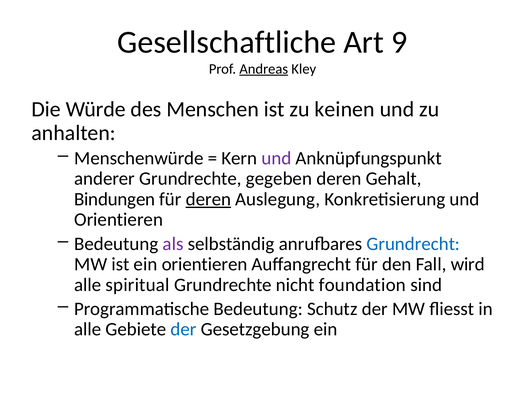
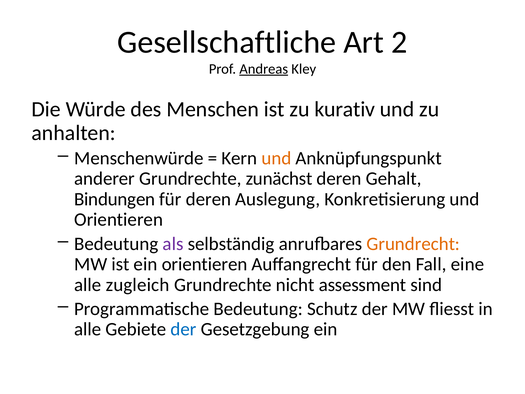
9: 9 -> 2 (399, 42)
keinen: keinen -> kurativ (345, 109)
und colour: purple -> orange (276, 158)
gegeben: gegeben -> zunächst (279, 179)
deren underline: present -> none (208, 199)
Grundrecht colour: blue -> orange (413, 244)
wird: wird -> eine (468, 264)
spiritual: spiritual -> zugleich (138, 285)
foundation: foundation -> assessment (362, 285)
